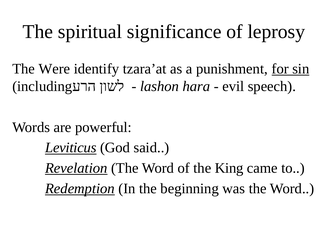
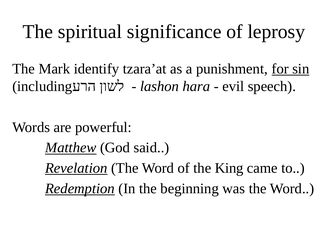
Were: Were -> Mark (54, 69)
Leviticus: Leviticus -> Matthew (71, 148)
